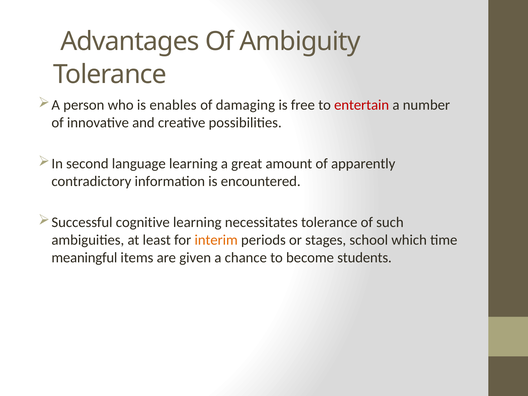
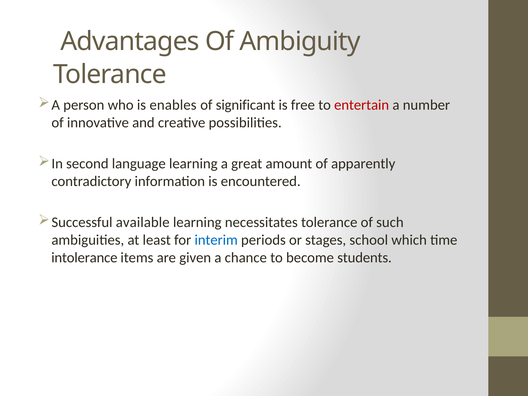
damaging: damaging -> significant (246, 105)
cognitive: cognitive -> available (143, 222)
interim colour: orange -> blue (216, 240)
meaningful: meaningful -> intolerance (84, 258)
